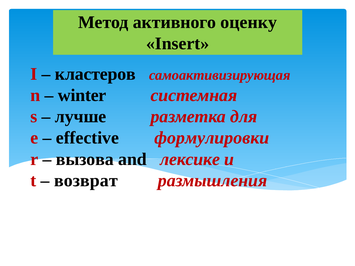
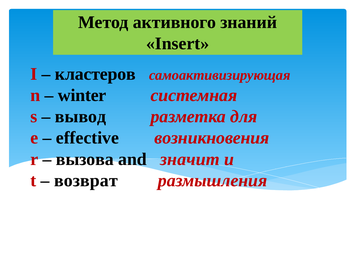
оценку: оценку -> знаний (249, 22)
лучше: лучше -> вывод (81, 117)
формулировки: формулировки -> возникновения (212, 138)
лексике: лексике -> значит (190, 159)
